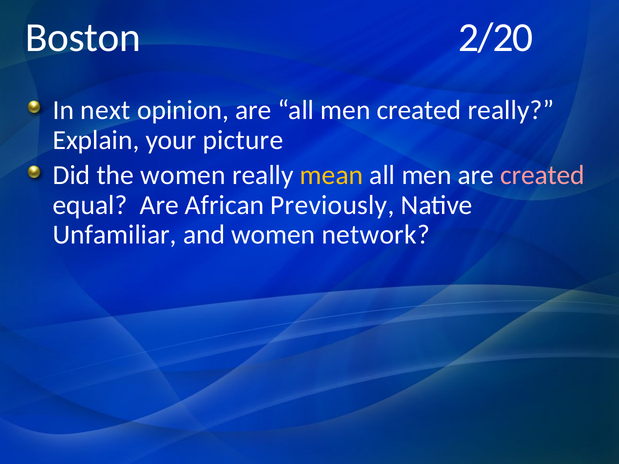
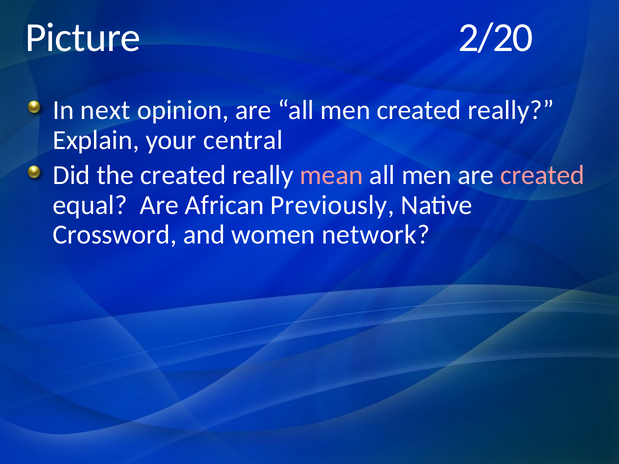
Boston: Boston -> Picture (83, 38)
picture: picture -> central (243, 140)
the women: women -> created (183, 175)
mean colour: yellow -> pink (332, 175)
Unfamiliar: Unfamiliar -> Crossword (115, 235)
